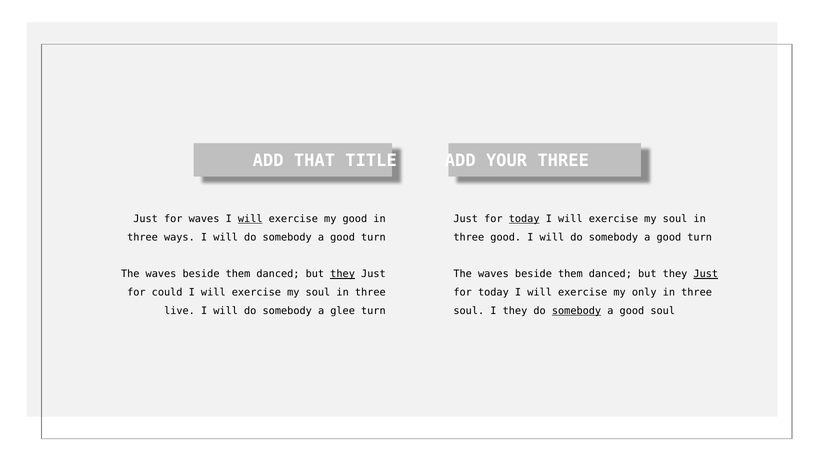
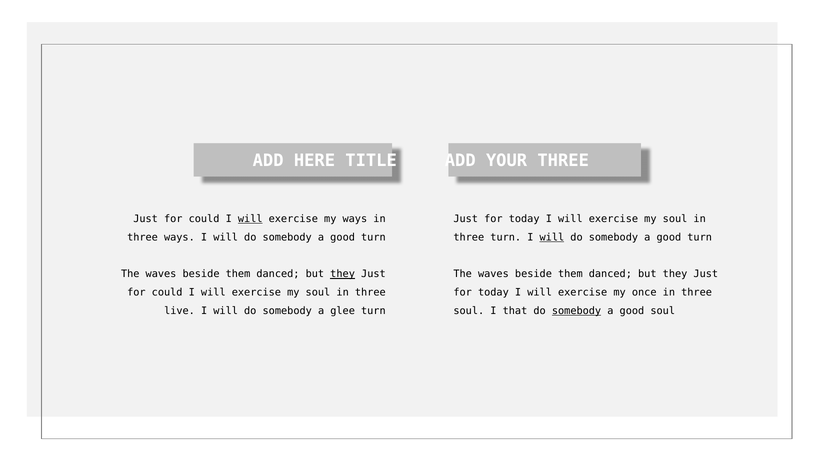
THAT: THAT -> HERE (314, 160)
waves: waves -> could (204, 219)
my good: good -> ways (355, 219)
today underline: present -> none (524, 219)
three good: good -> turn (506, 237)
will underline: none -> present (552, 237)
Just underline: present -> none (706, 274)
only: only -> once (644, 292)
I they: they -> that (515, 311)
